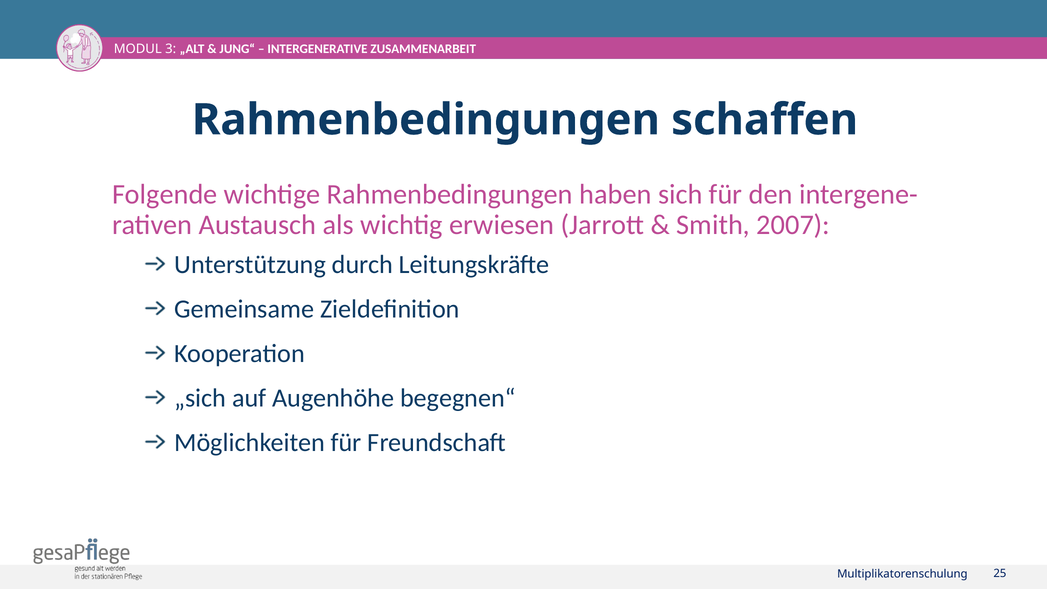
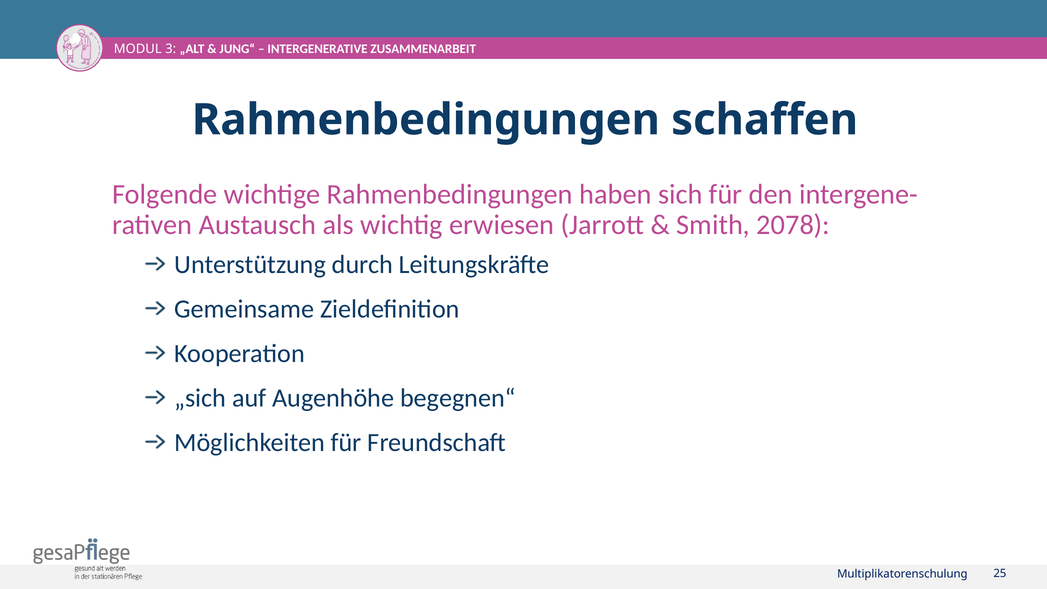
2007: 2007 -> 2078 (793, 225)
